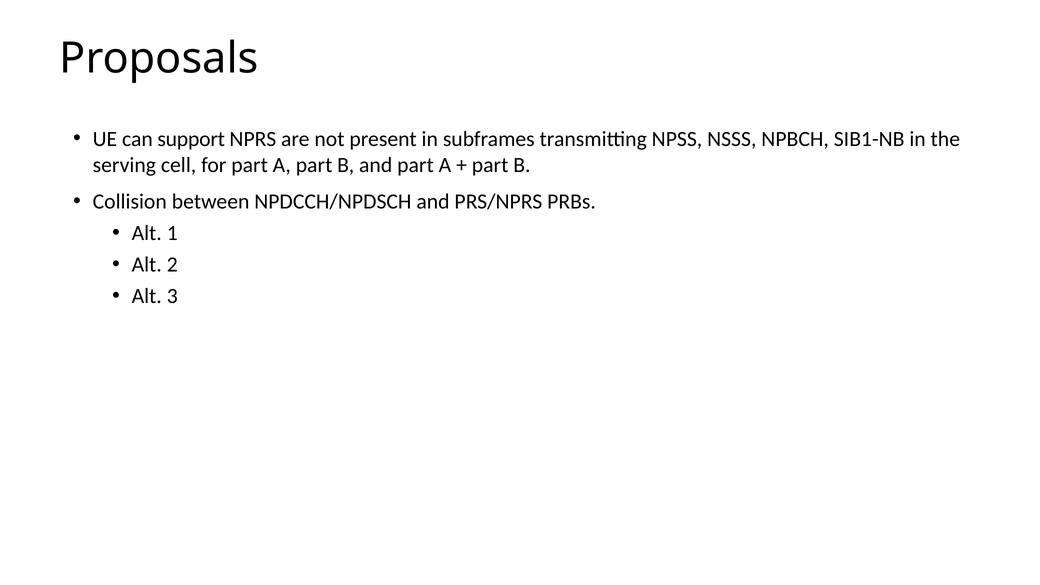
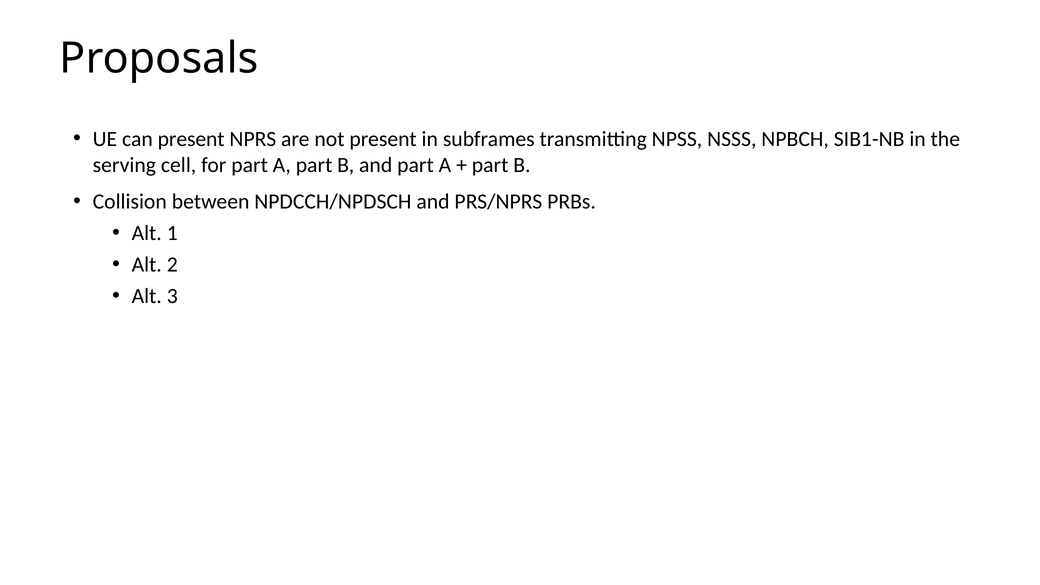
can support: support -> present (191, 139)
